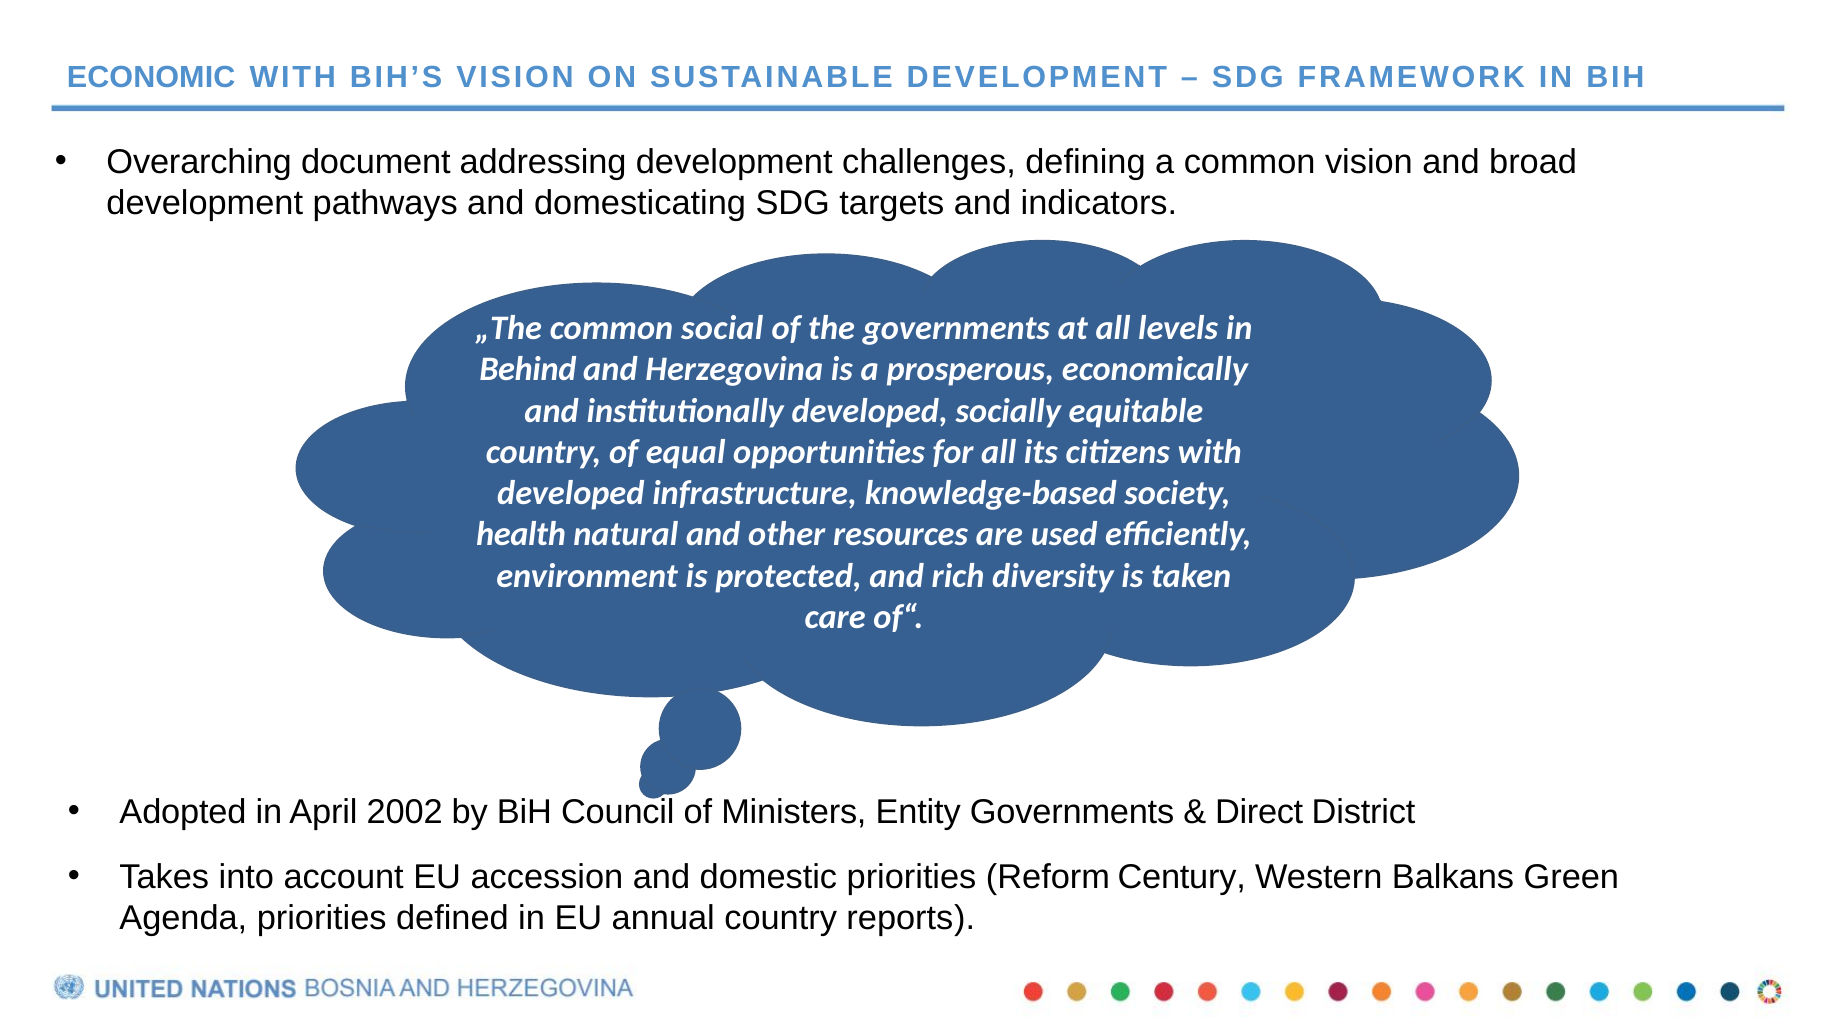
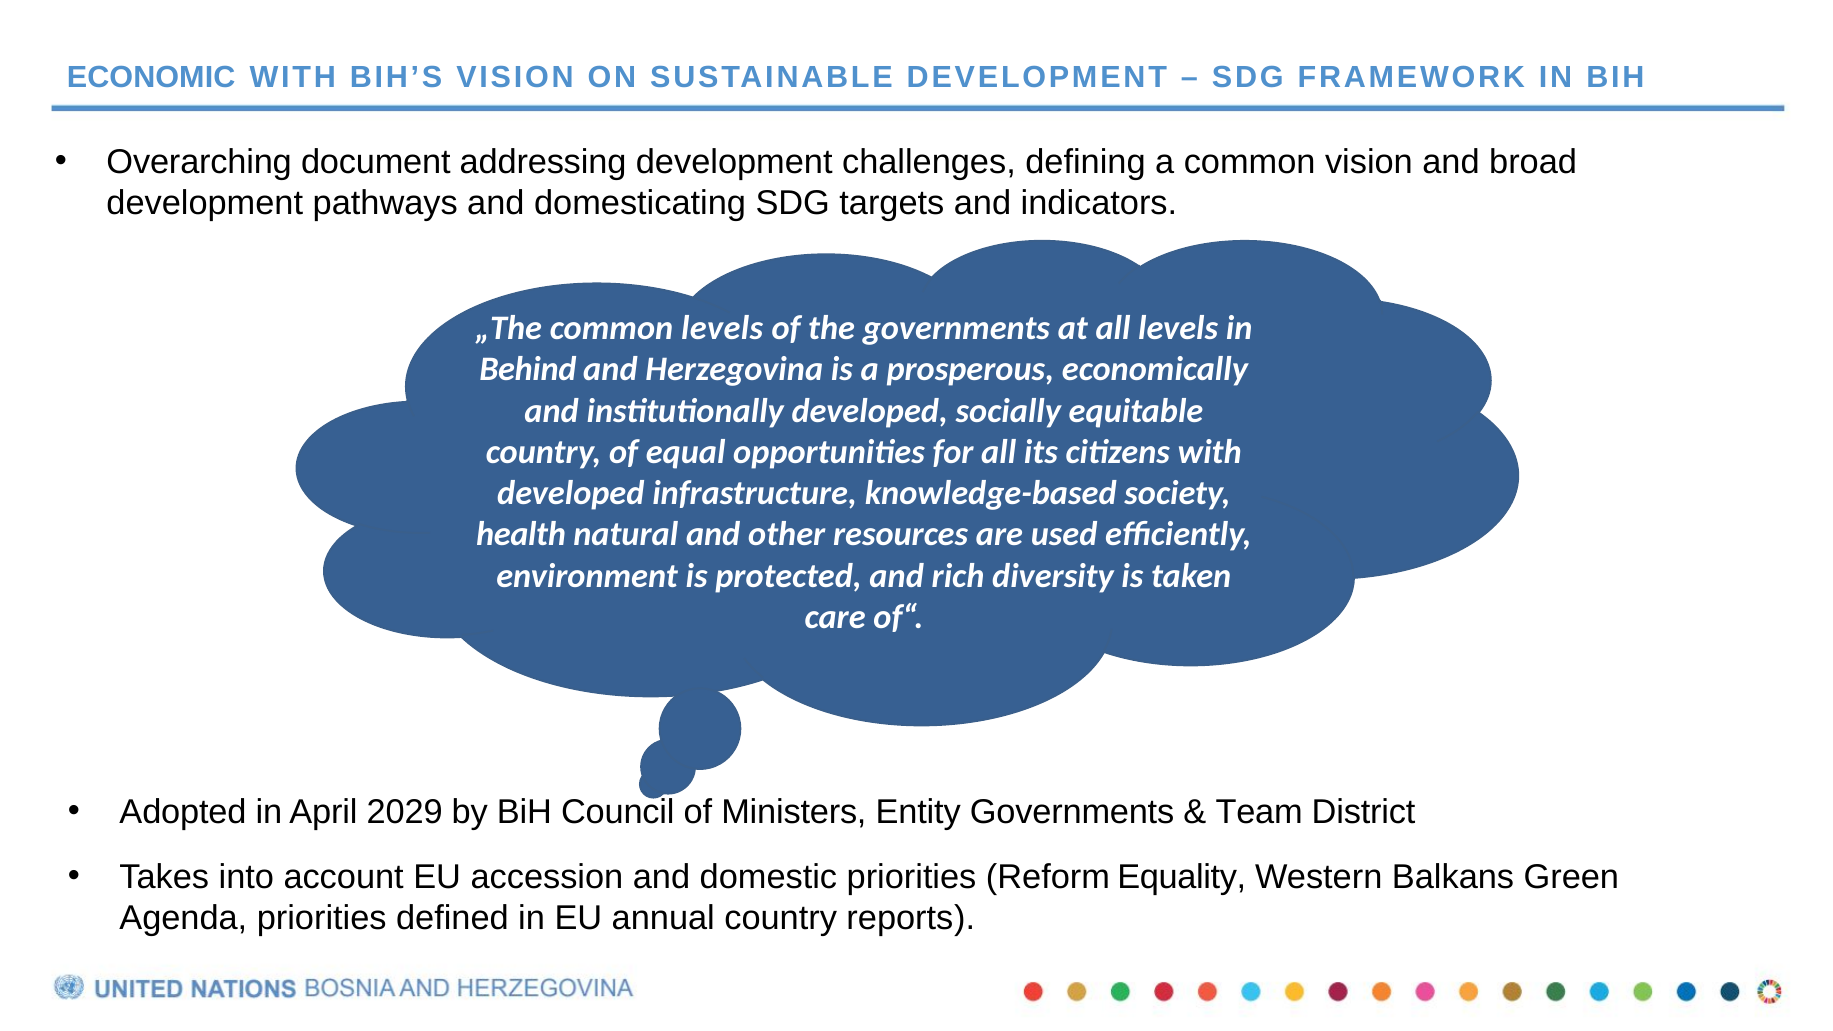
common social: social -> levels (722, 328)
2002: 2002 -> 2029 (405, 812)
Direct: Direct -> Team (1259, 812)
Century: Century -> Equality (1182, 877)
